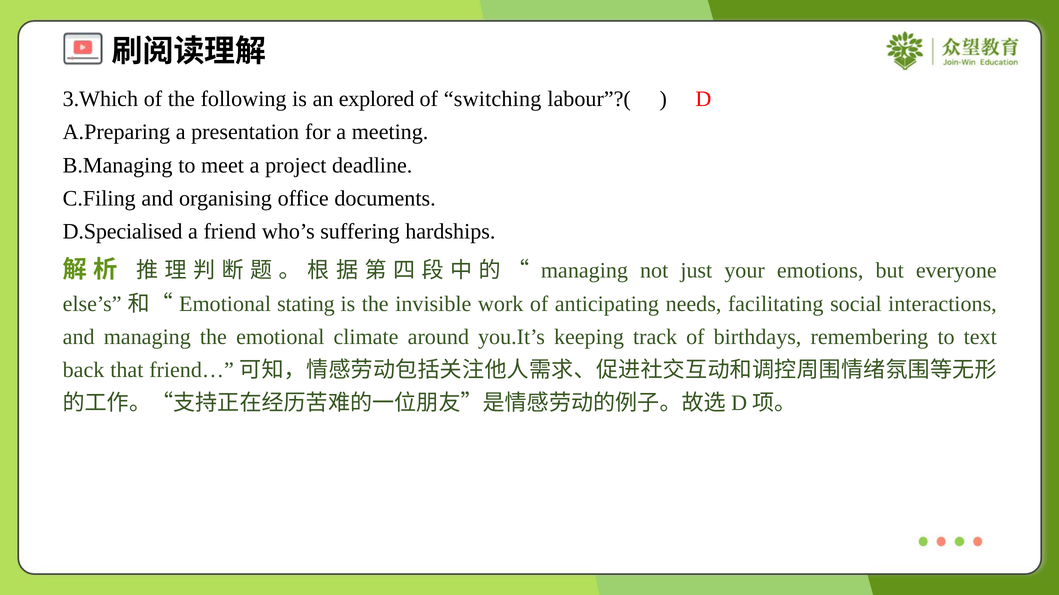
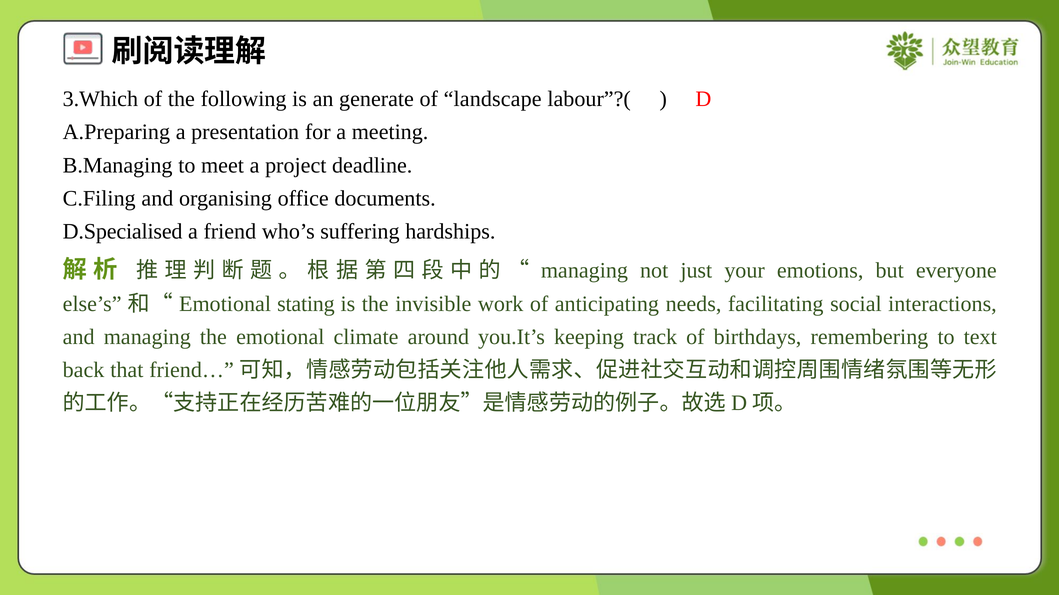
explored: explored -> generate (376, 99)
switching: switching -> landscape (493, 99)
